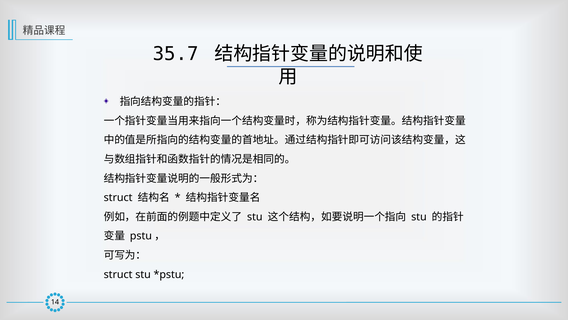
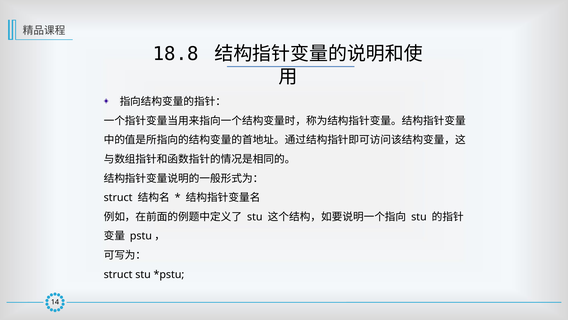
35.7: 35.7 -> 18.8 (176, 54)
